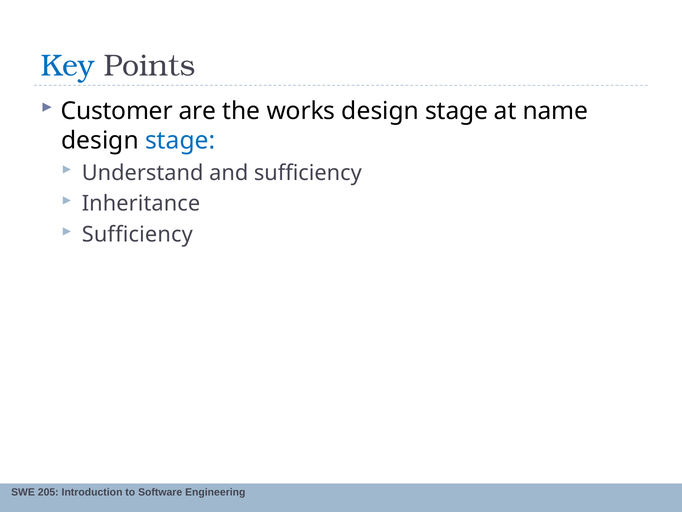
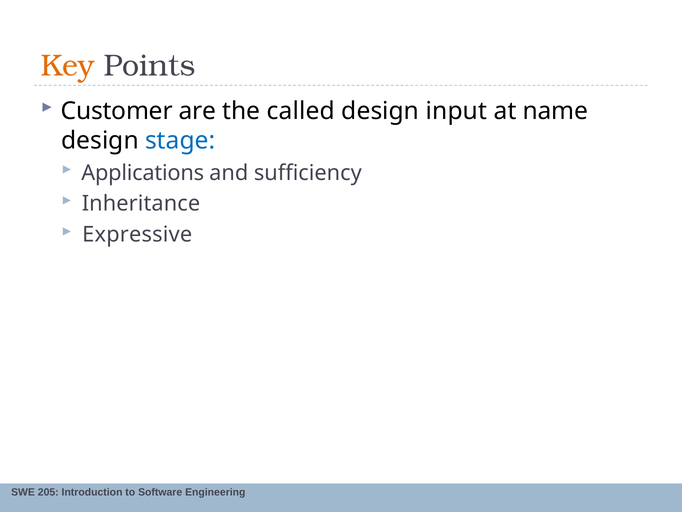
Key colour: blue -> orange (68, 66)
works: works -> called (301, 111)
stage: stage -> input (456, 111)
Understand: Understand -> Applications (143, 173)
Sufficiency: Sufficiency -> Expressive (137, 234)
